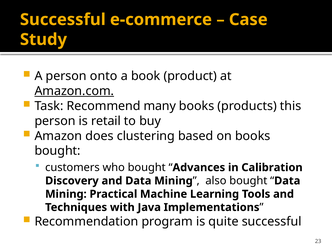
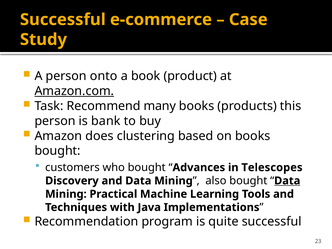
retail: retail -> bank (106, 121)
Calibration: Calibration -> Telescopes (272, 167)
Data underline: none -> present (287, 181)
